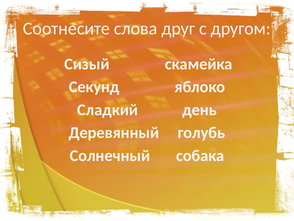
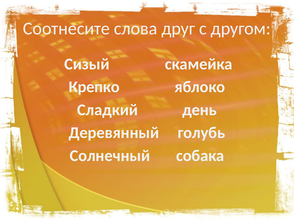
Секунд: Секунд -> Крепко (94, 87)
